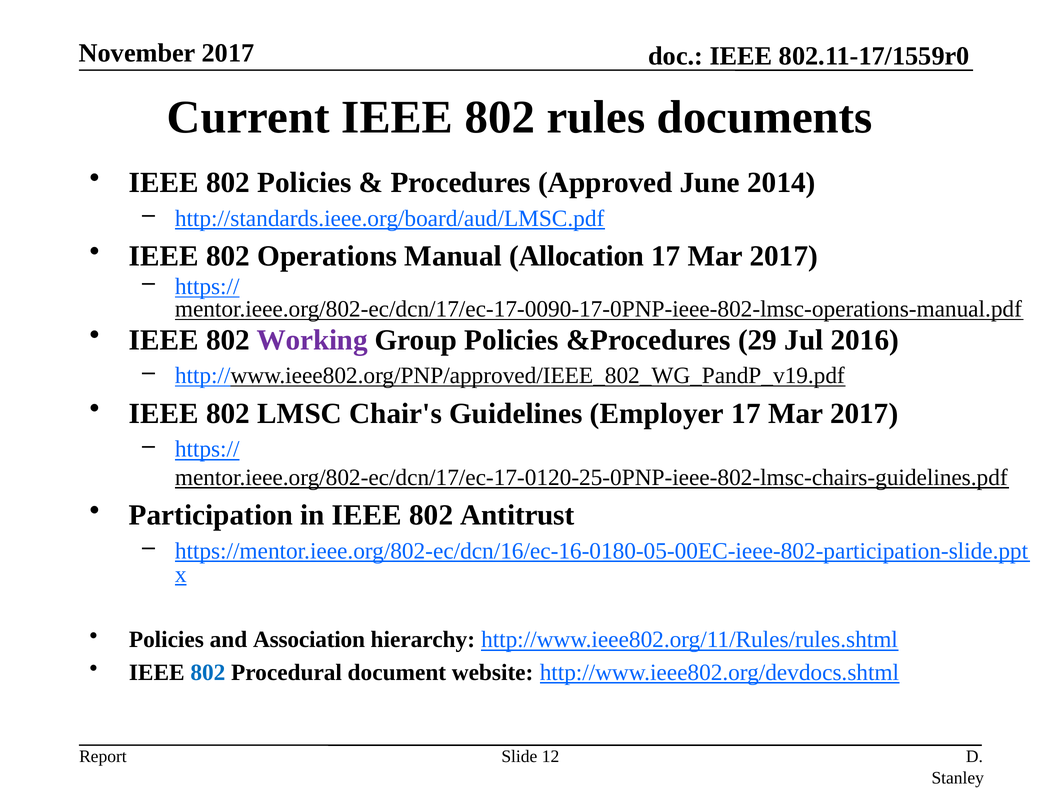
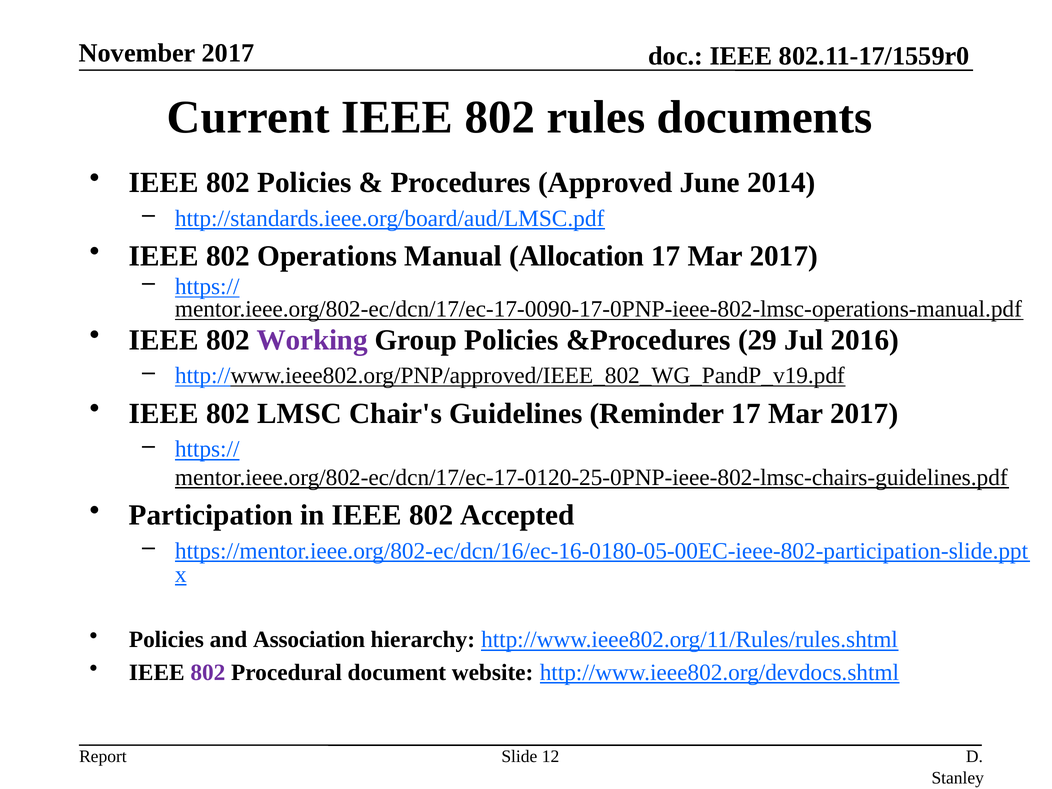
Employer: Employer -> Reminder (657, 413)
Antitrust: Antitrust -> Accepted (517, 515)
802 colour: blue -> purple (208, 672)
